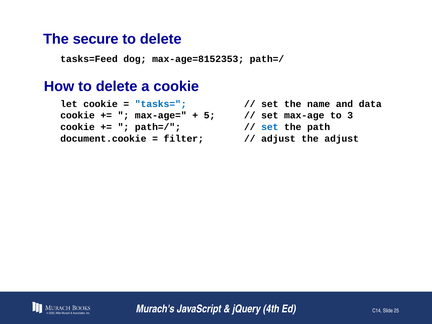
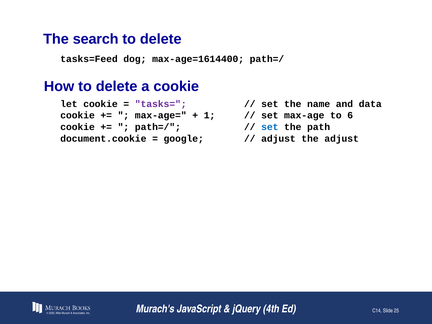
secure: secure -> search (96, 39)
max-age=8152353: max-age=8152353 -> max-age=1614400 (198, 59)
tasks= colour: blue -> purple (161, 104)
5: 5 -> 1 (210, 115)
3: 3 -> 6 (350, 115)
filter: filter -> google (184, 139)
